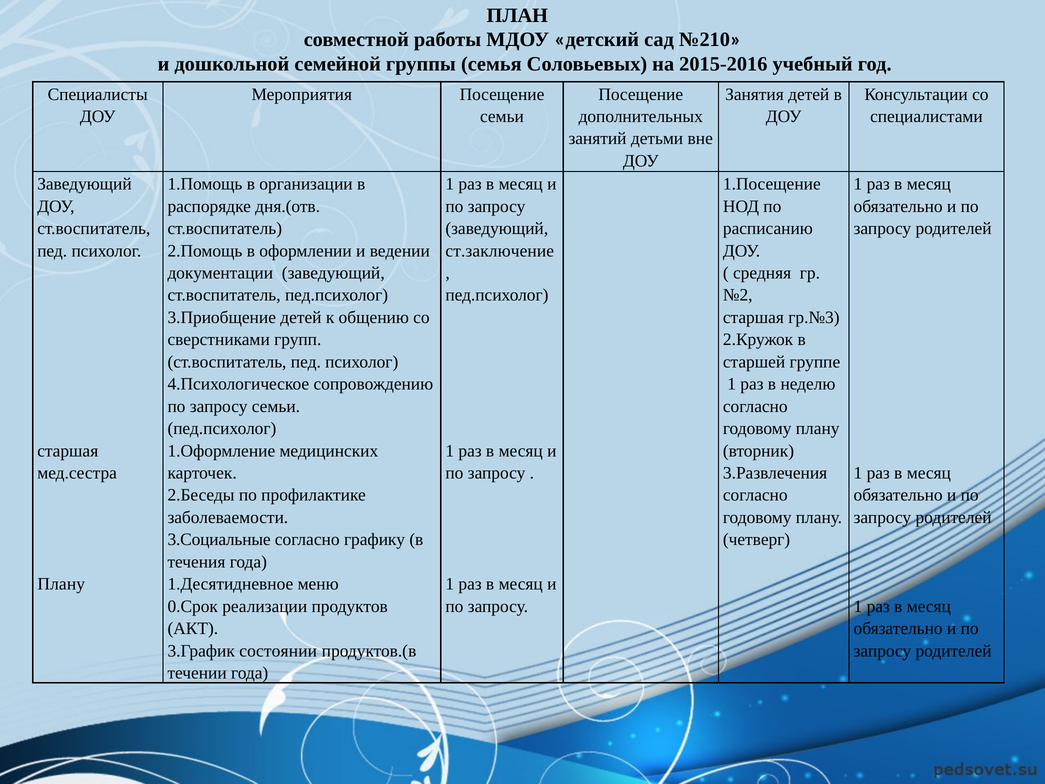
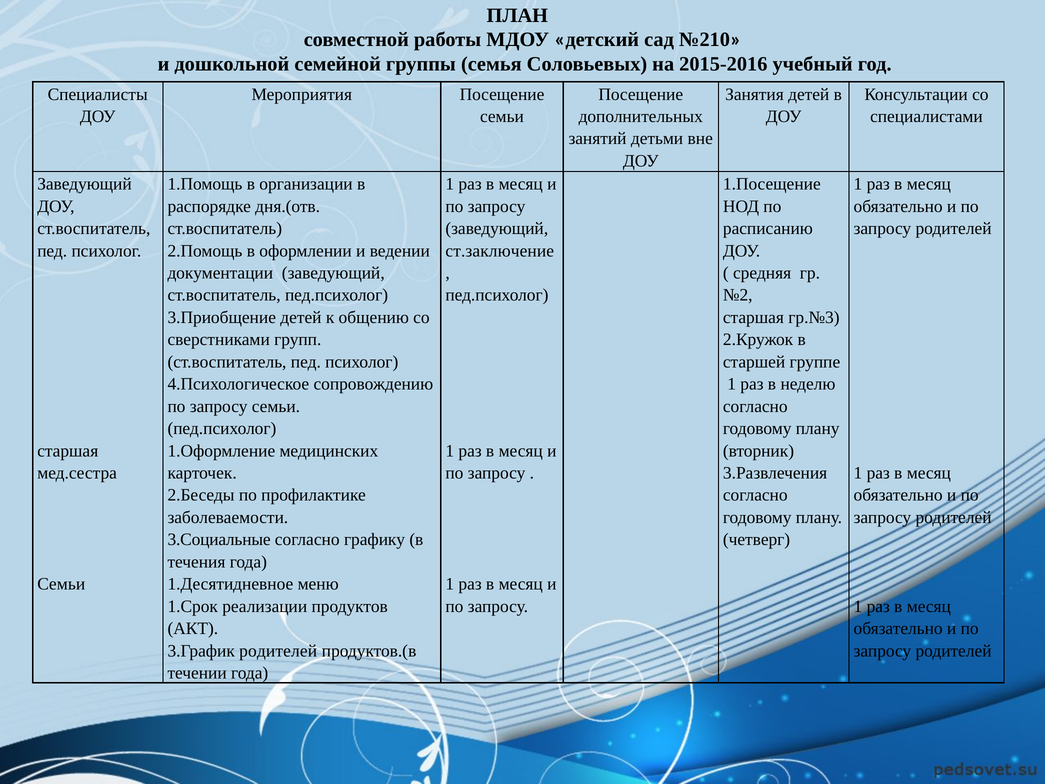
Плану: Плану -> Семьи (61, 584)
0.Срок: 0.Срок -> 1.Срок (193, 606)
3.График состоянии: состоянии -> родителей (278, 651)
